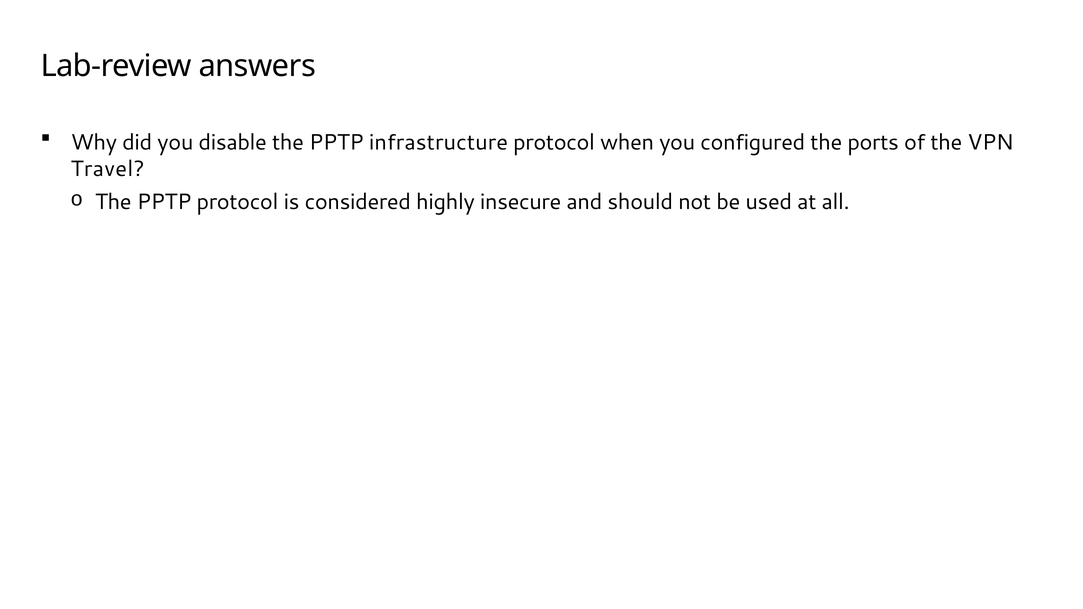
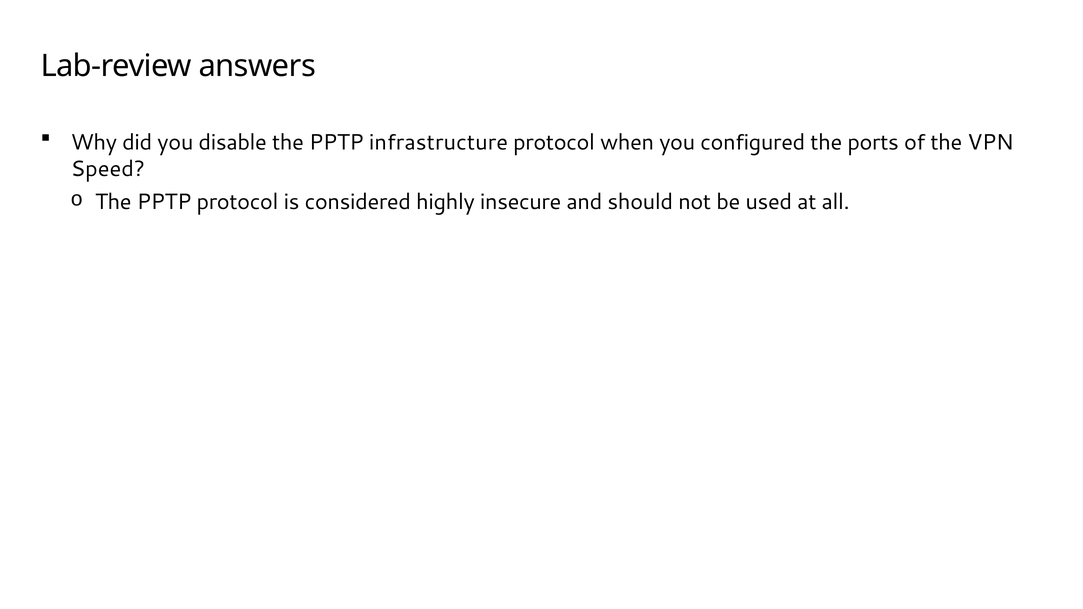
Travel: Travel -> Speed (108, 169)
